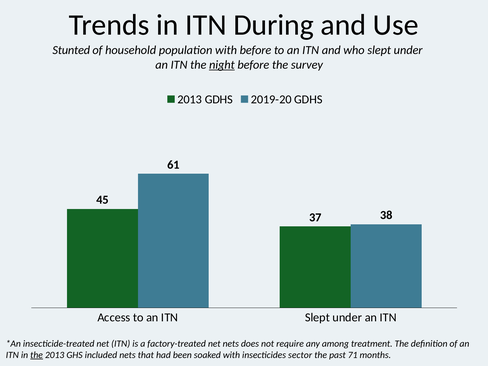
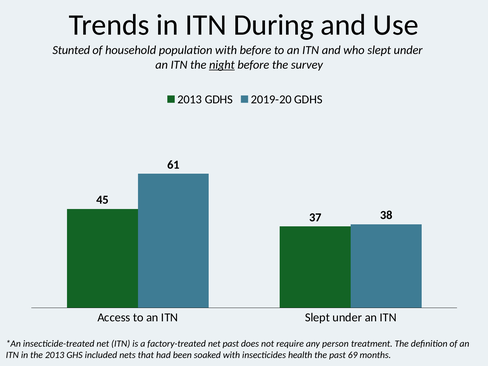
net nets: nets -> past (231, 344)
among: among -> person (335, 344)
the underline: present -> none (37, 355)
sector: sector -> health (300, 355)
71: 71 -> 69 (353, 355)
